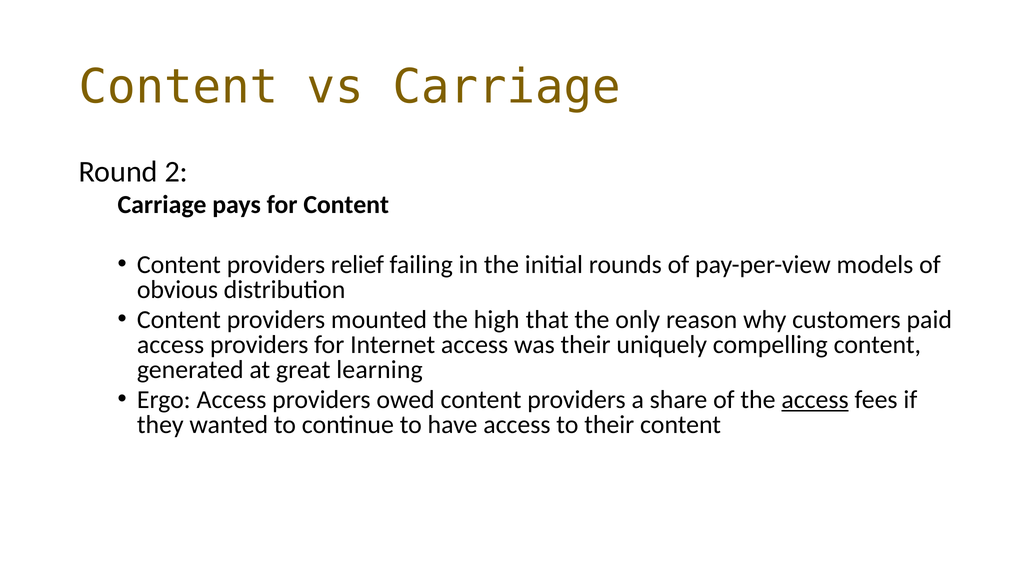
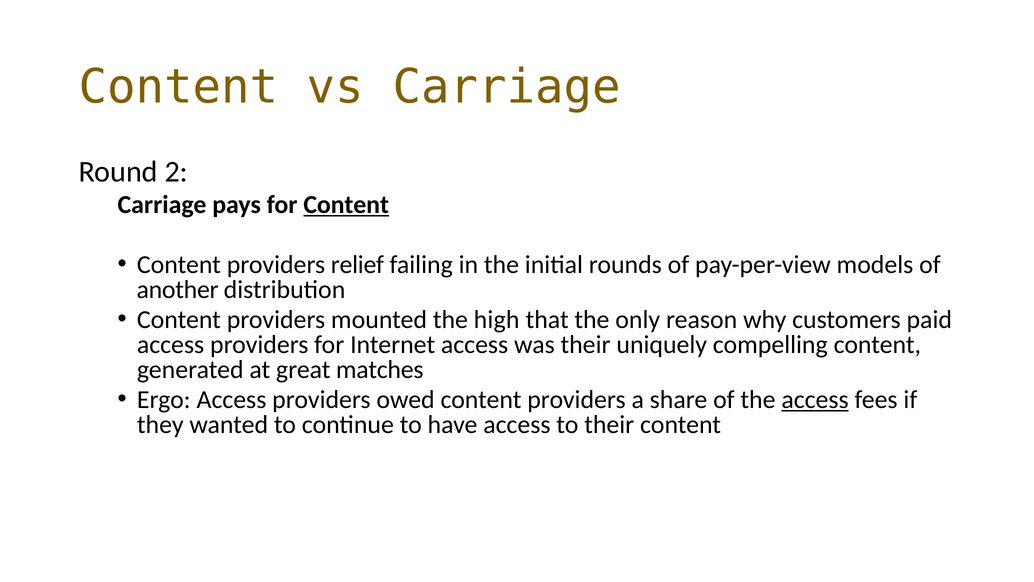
Content underline: none -> present (346, 204)
obvious: obvious -> another (178, 290)
learning: learning -> matches (380, 369)
